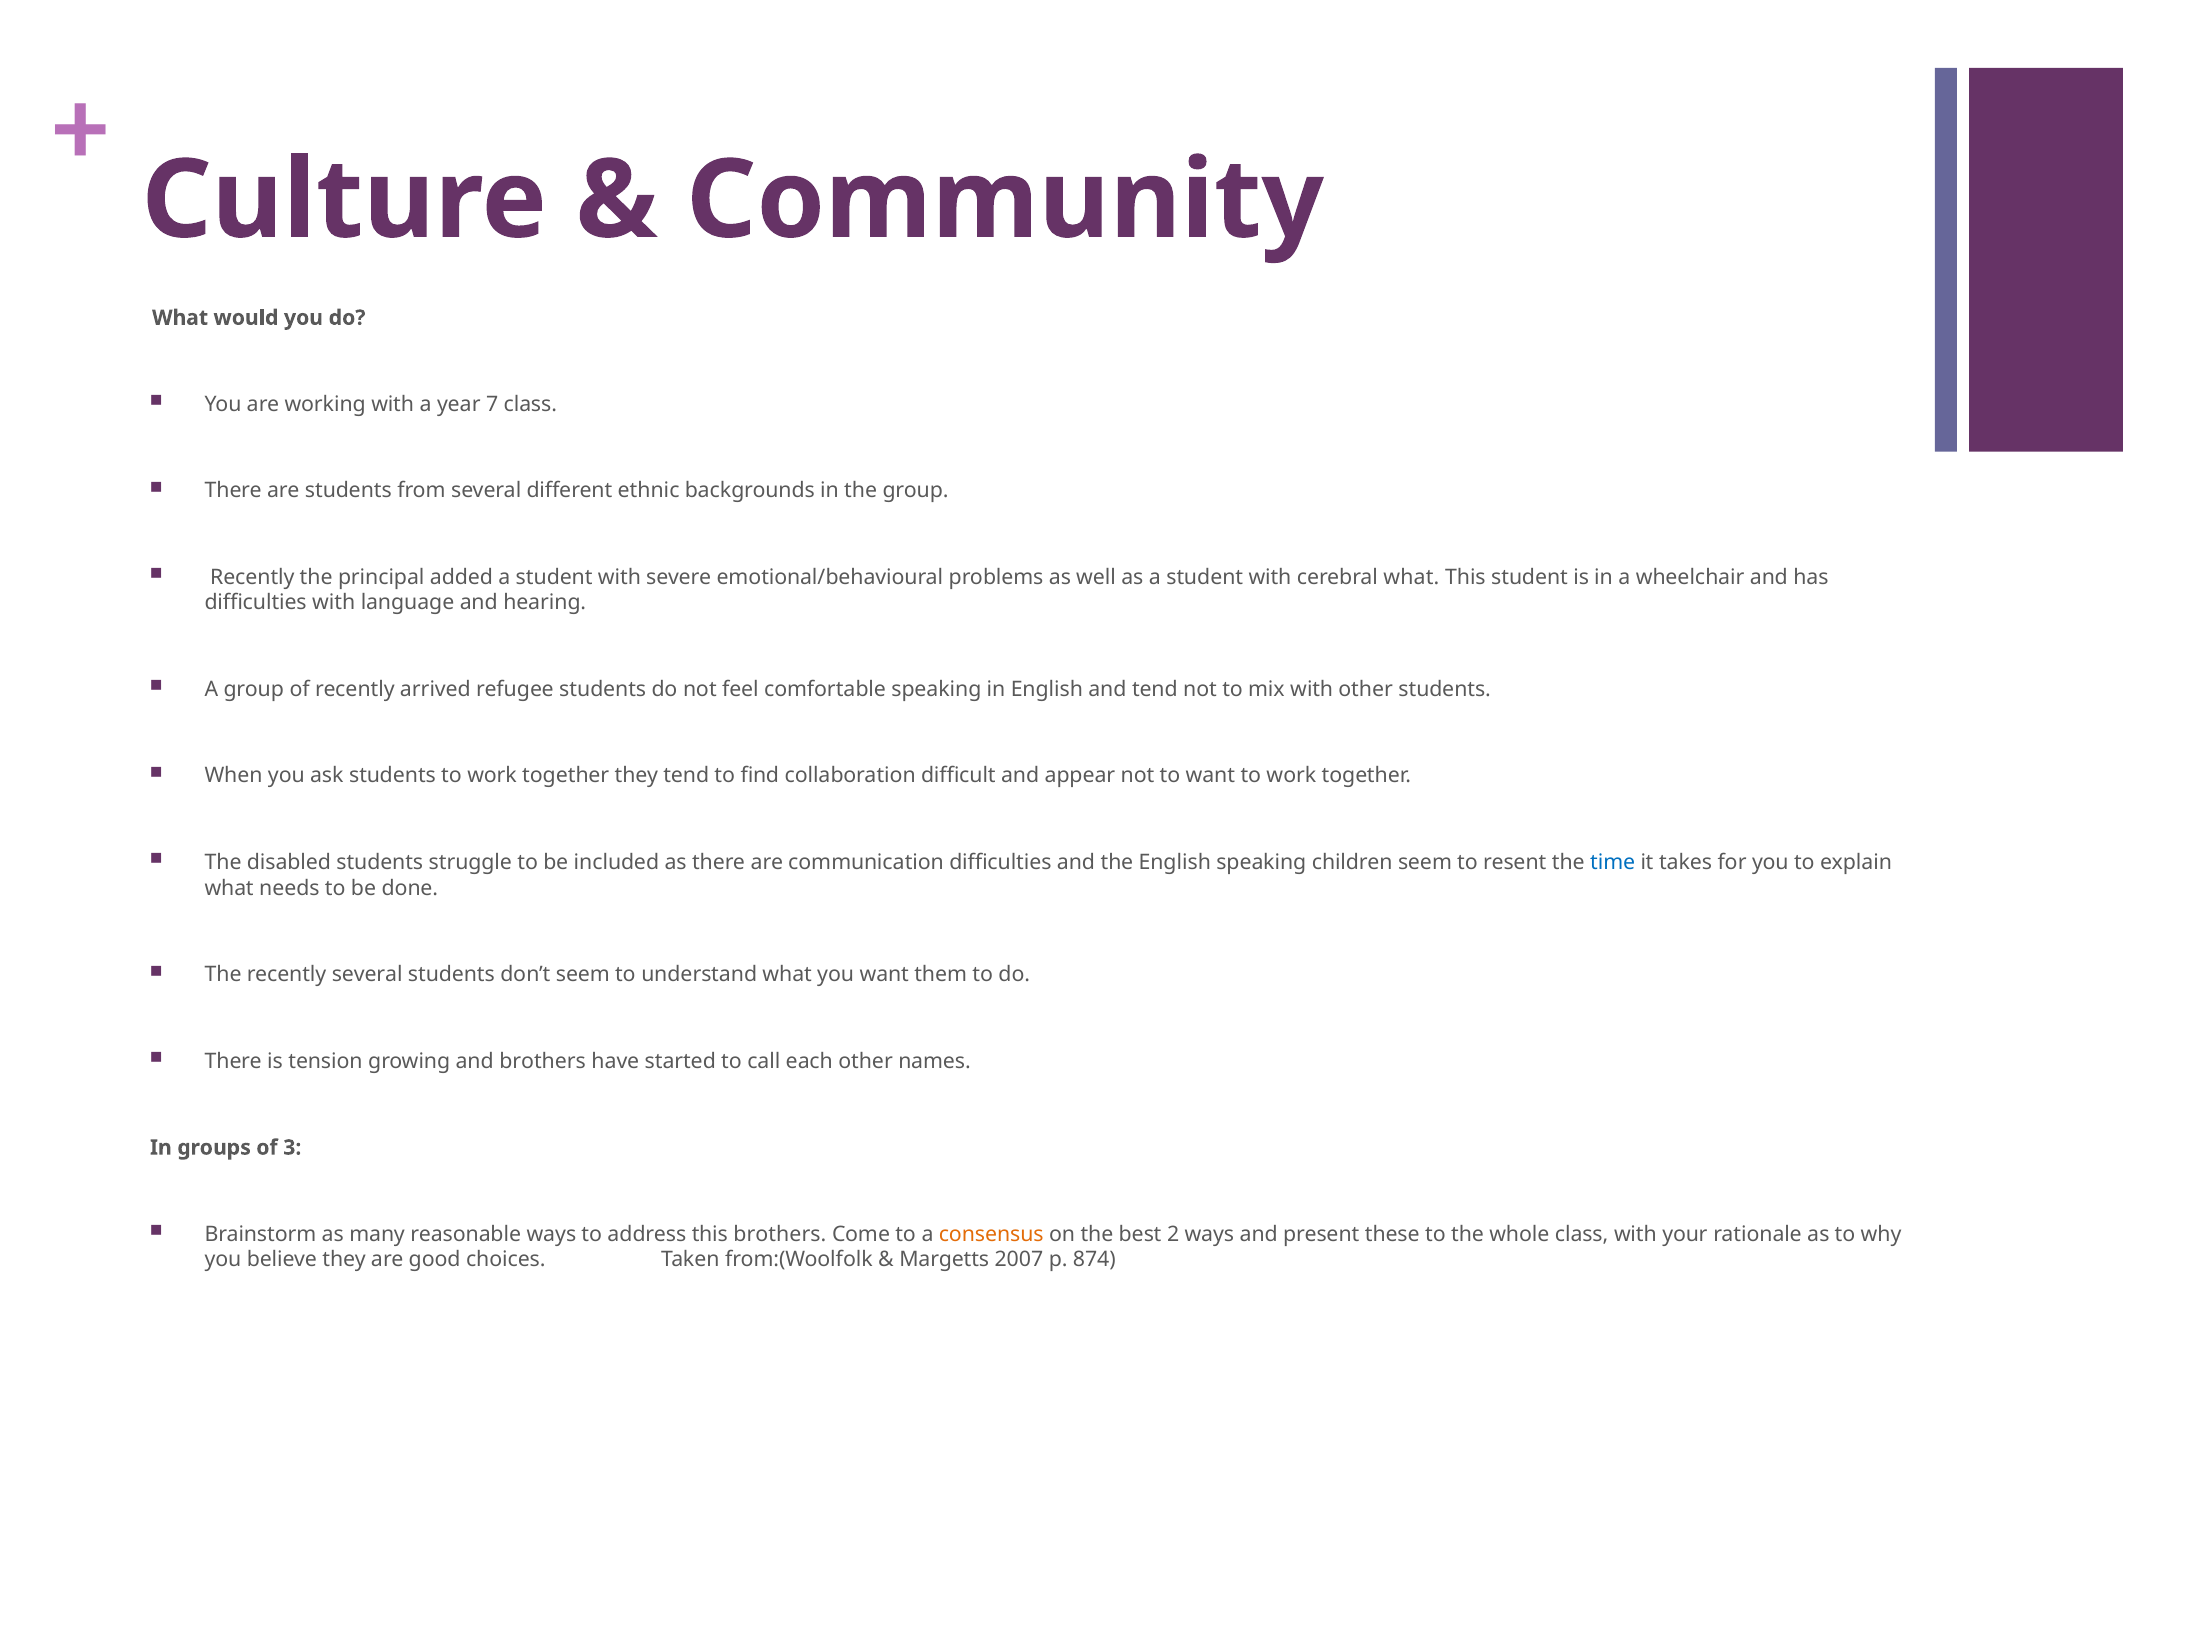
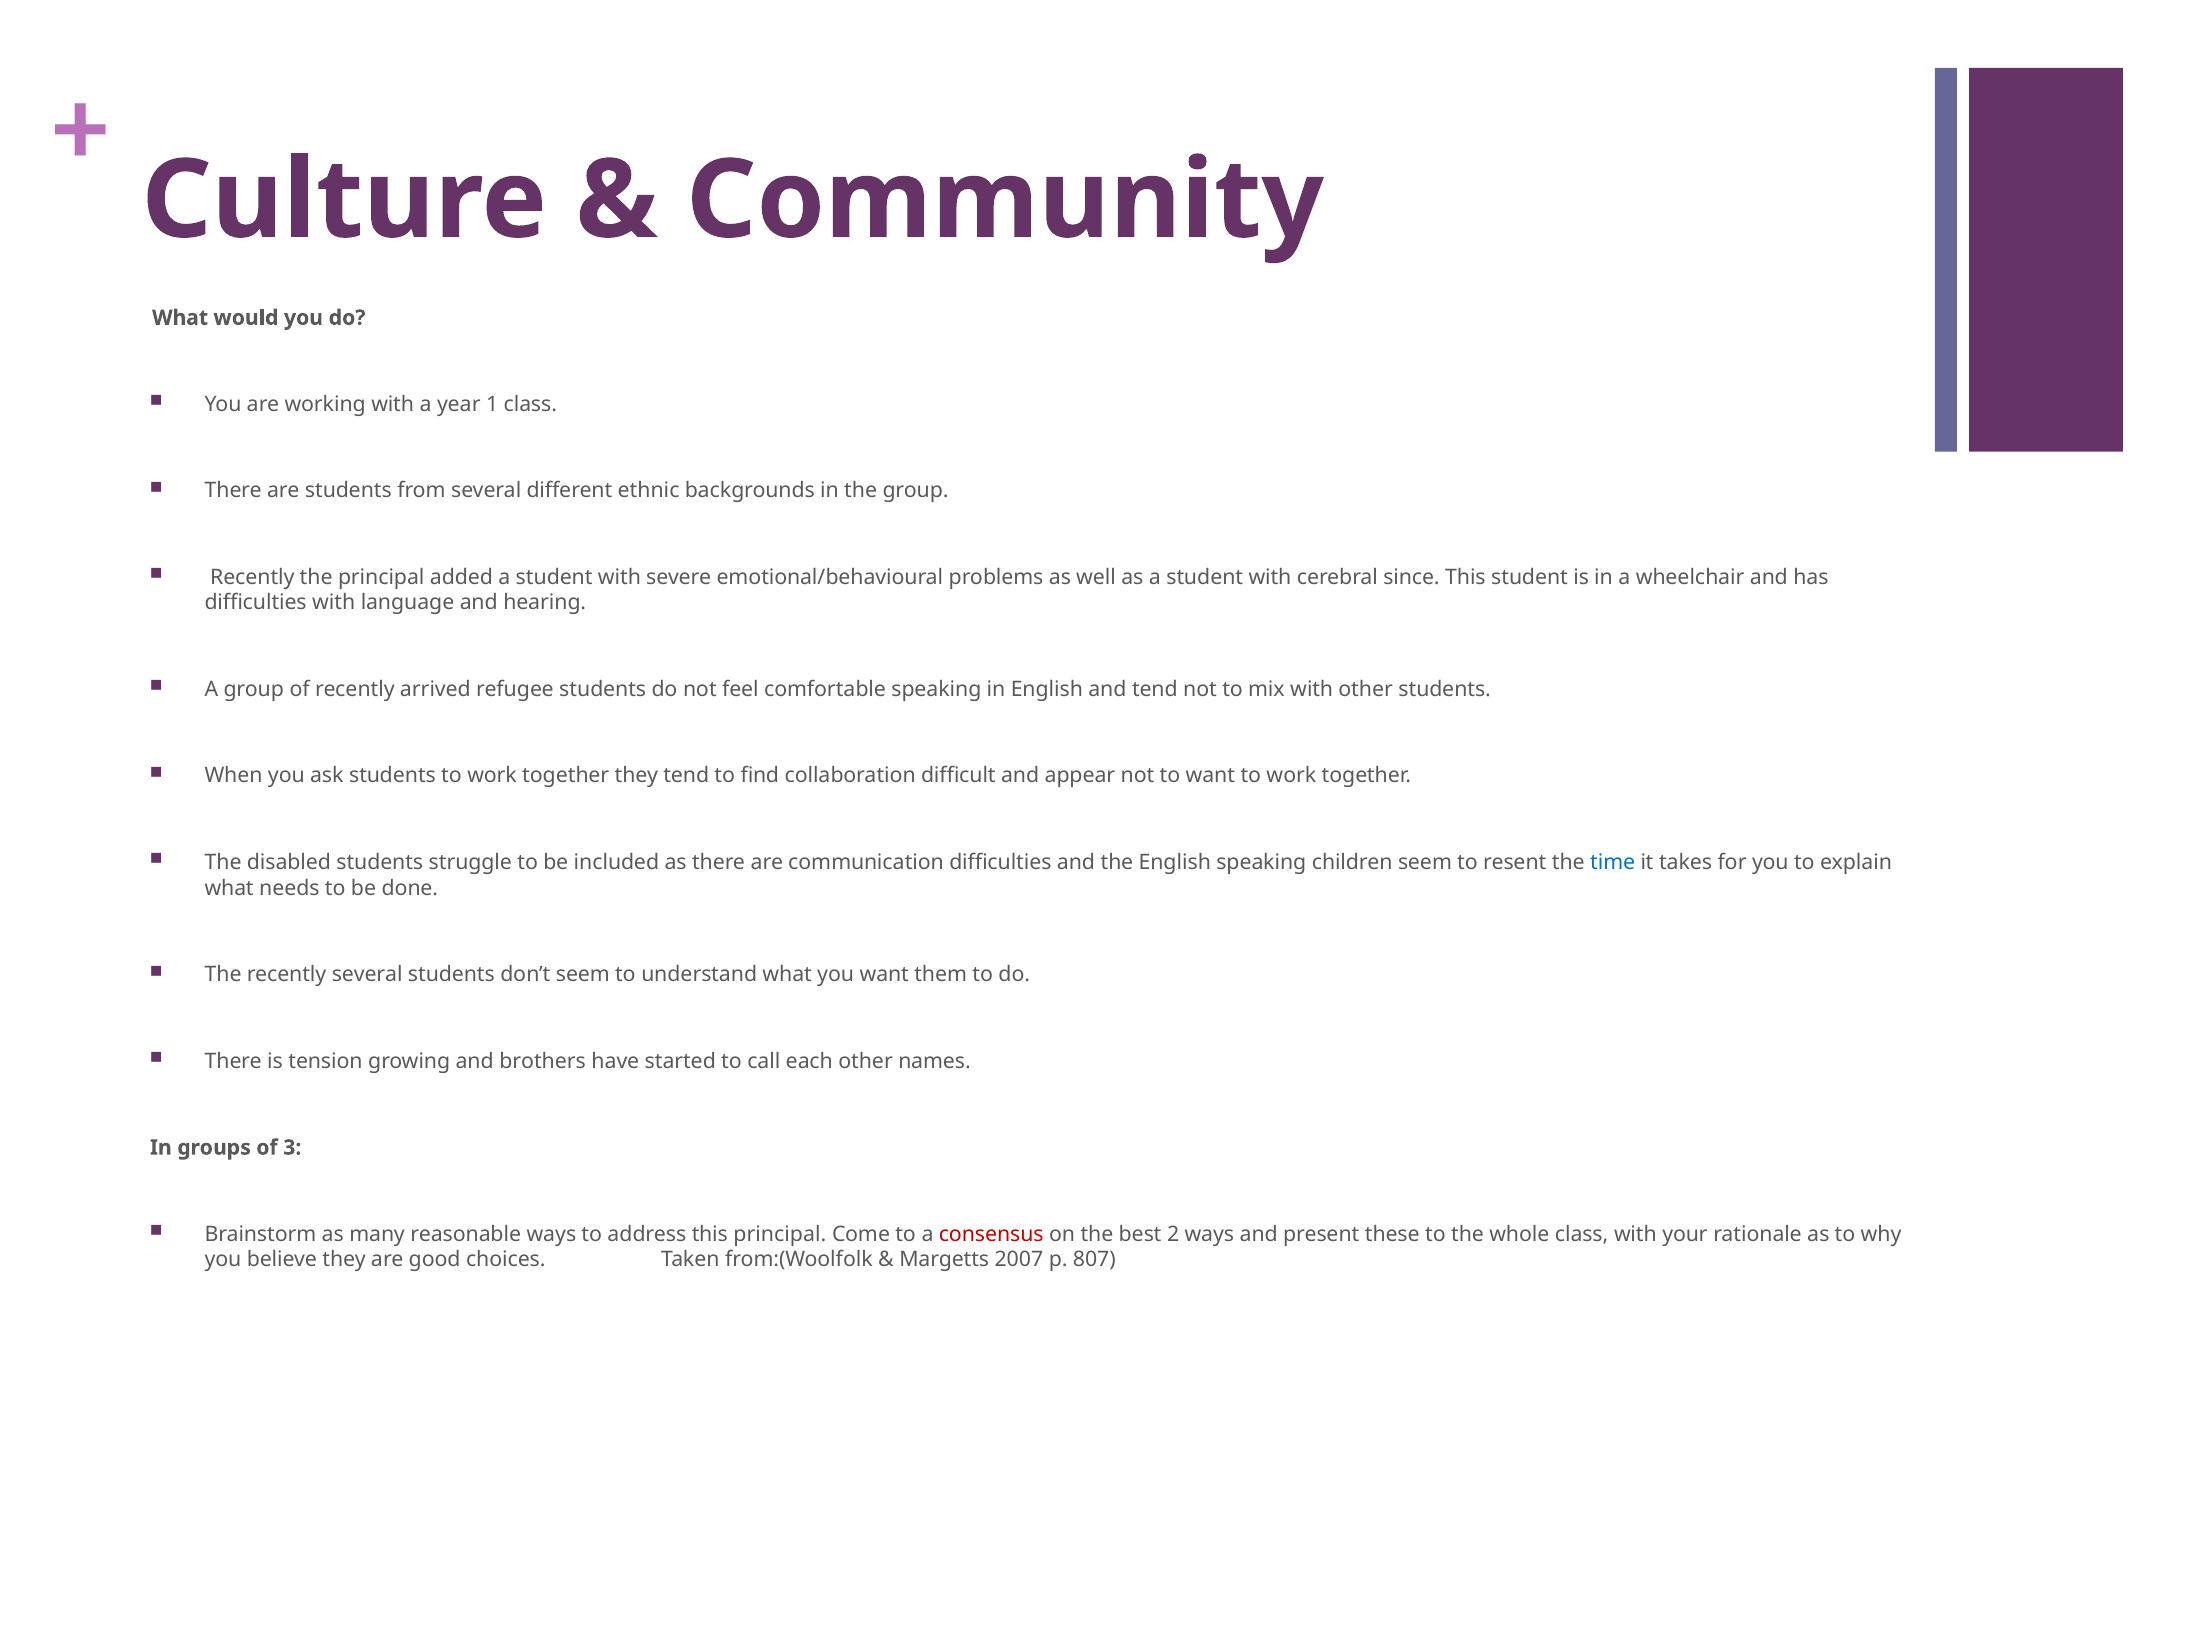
7: 7 -> 1 (492, 404)
cerebral what: what -> since (1412, 577)
this brothers: brothers -> principal (780, 1234)
consensus colour: orange -> red (991, 1234)
874: 874 -> 807 (1094, 1259)
